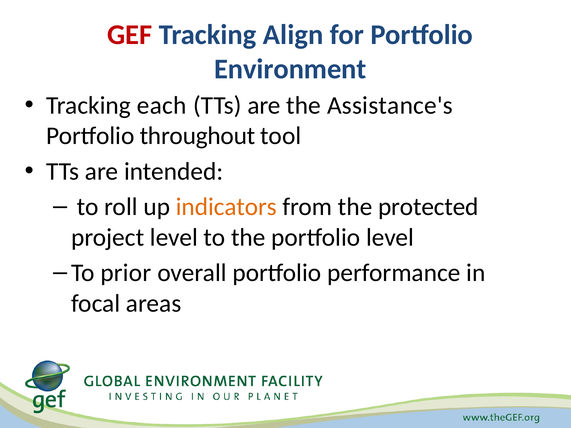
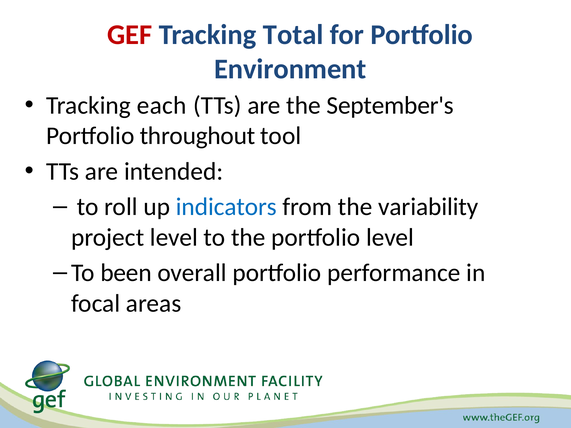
Align: Align -> Total (293, 35)
Assistance's: Assistance's -> September's (390, 106)
indicators colour: orange -> blue (226, 207)
protected: protected -> variability (428, 207)
prior: prior -> been (126, 273)
